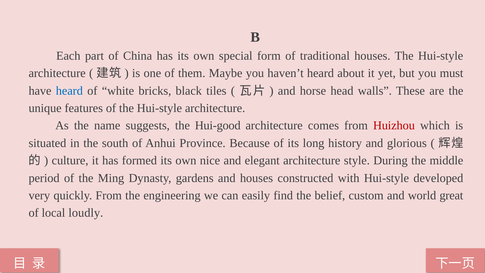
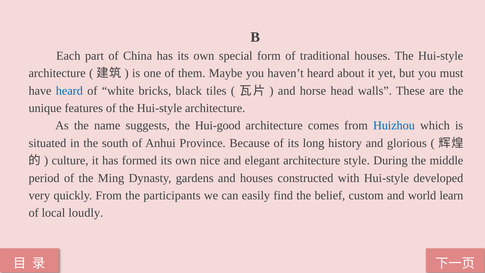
Huizhou colour: red -> blue (394, 126)
engineering: engineering -> participants (172, 195)
great: great -> learn (451, 195)
